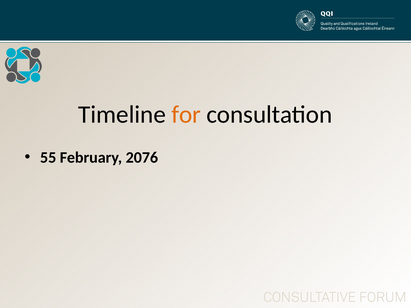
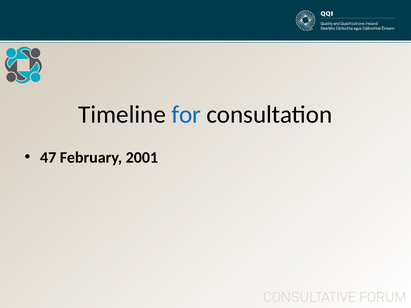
for colour: orange -> blue (186, 115)
55: 55 -> 47 (48, 158)
2076: 2076 -> 2001 (142, 158)
